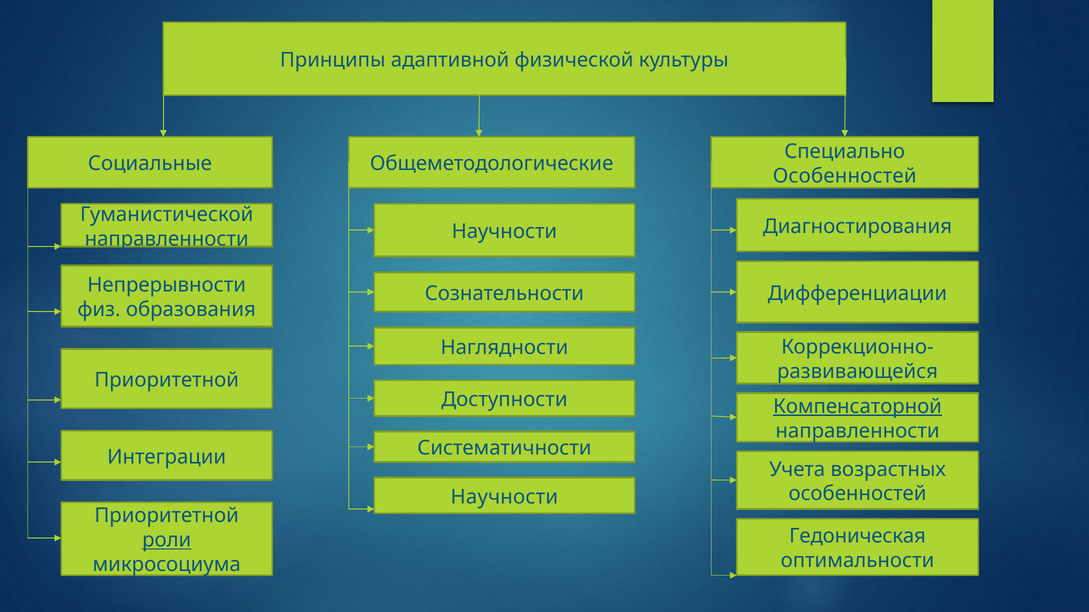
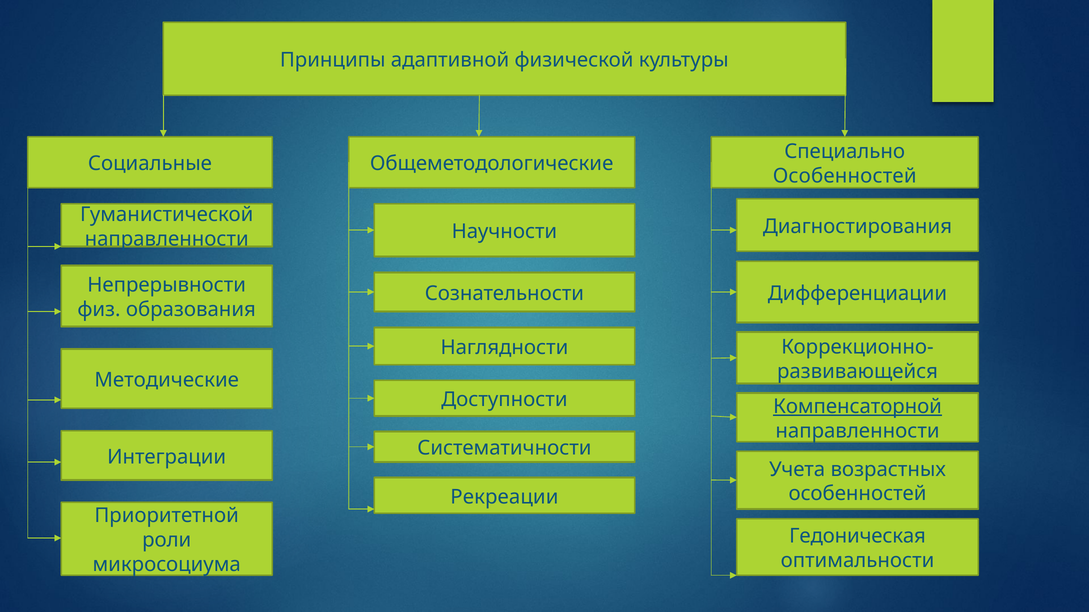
Приоритетной: Приоритетной -> Методические (167, 380)
Научности: Научности -> Рекреации (504, 497)
роли underline: present -> none (167, 541)
